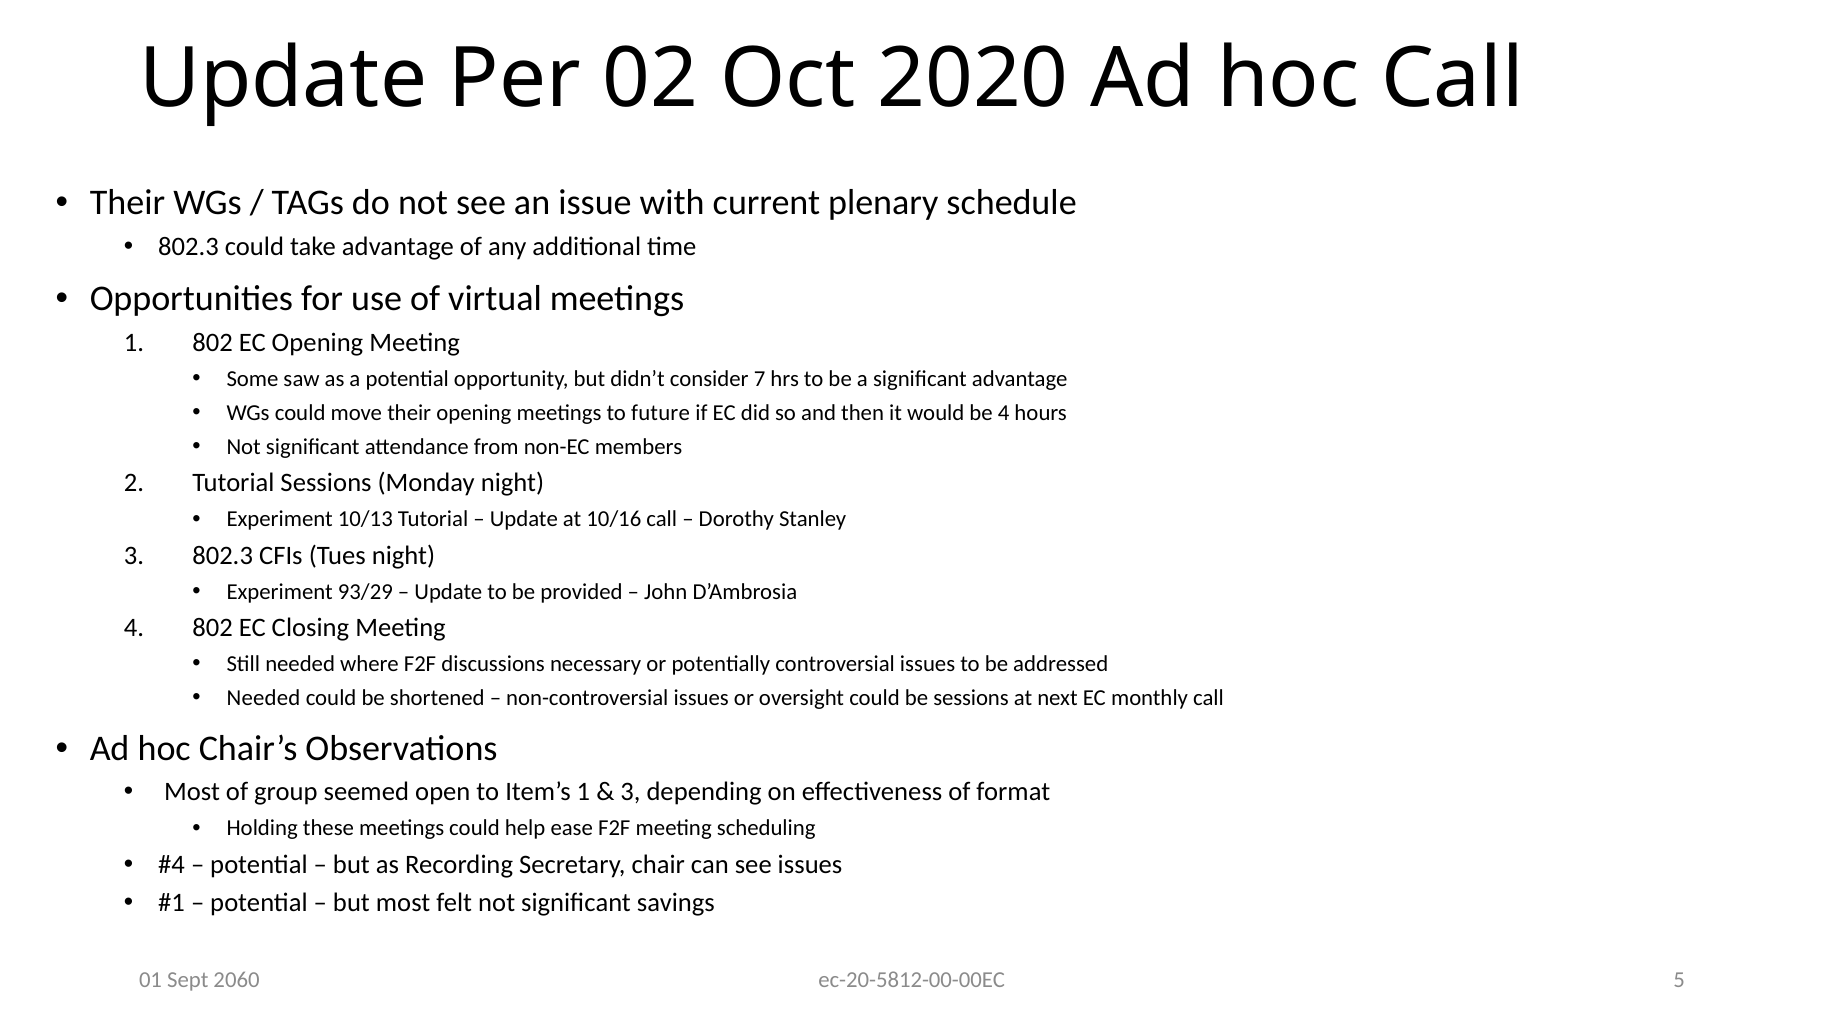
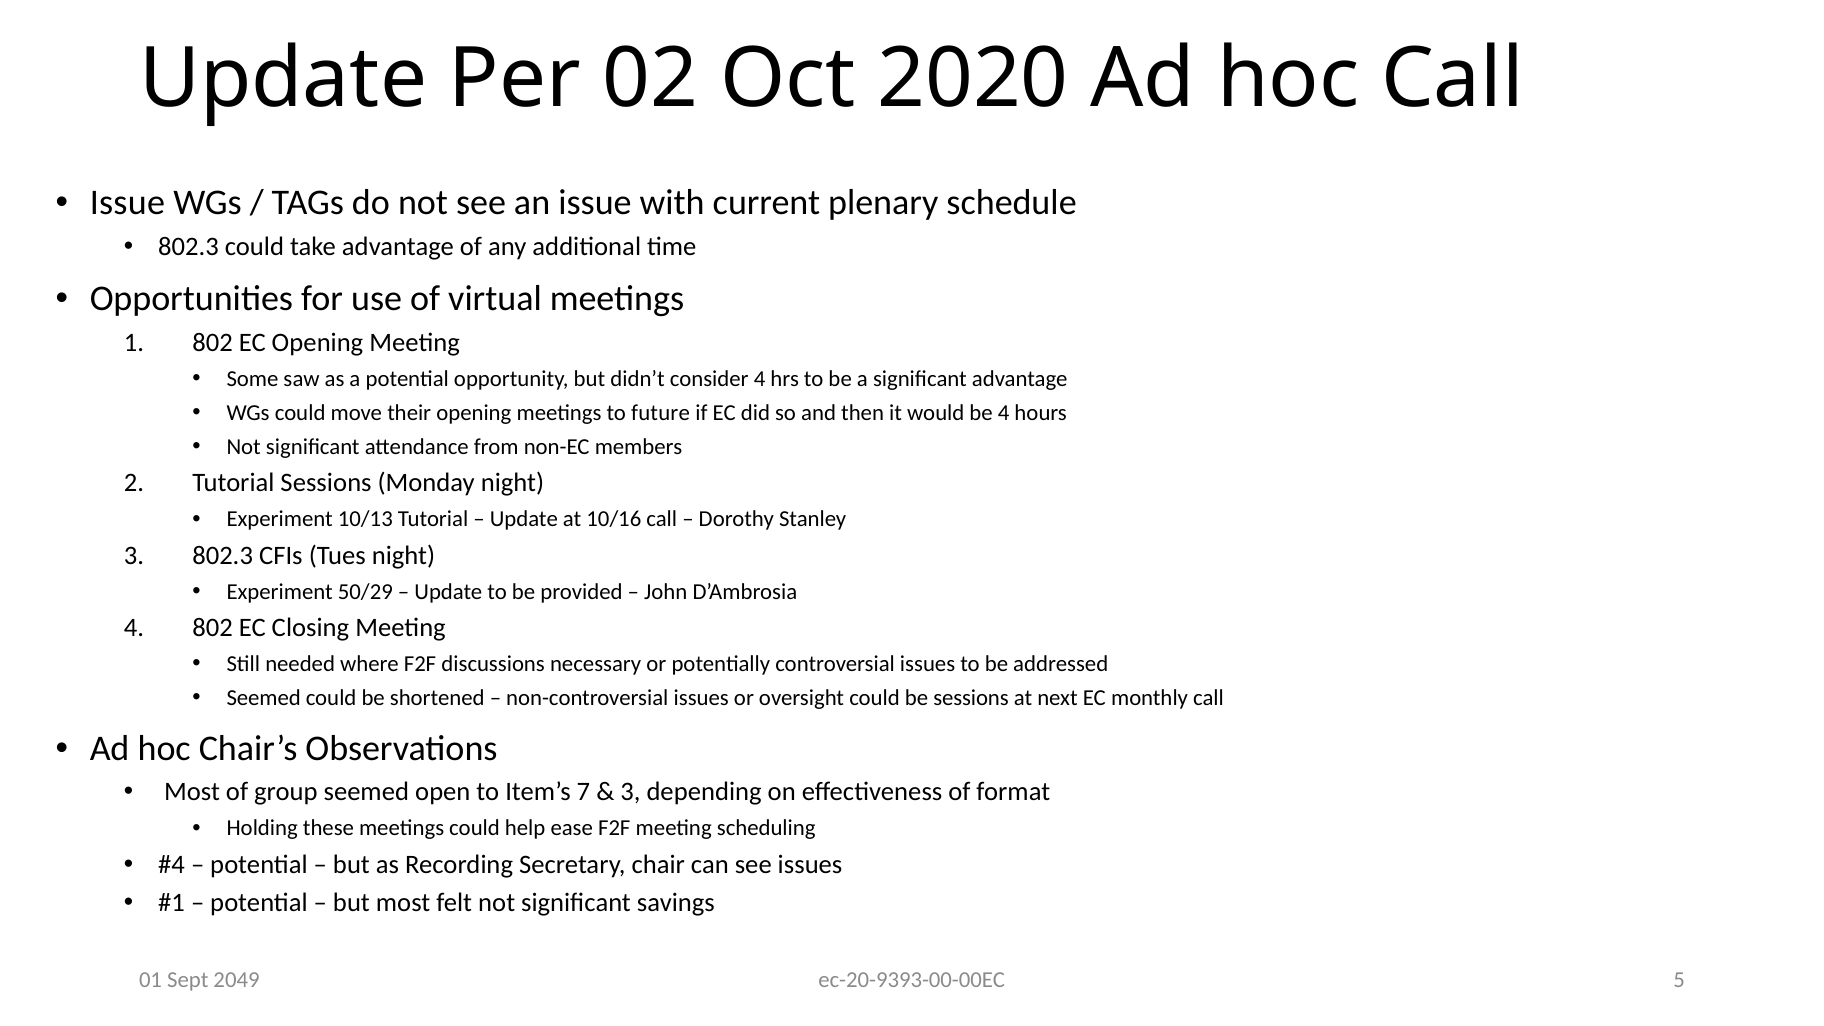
Their: Their -> Issue (127, 203)
consider 7: 7 -> 4 (760, 379)
93/29: 93/29 -> 50/29 (365, 592)
Needed: Needed -> Seemed (264, 698)
Item’s 1: 1 -> 7 (583, 792)
ec-20-5812-00-00EC: ec-20-5812-00-00EC -> ec-20-9393-00-00EC (912, 980)
2060: 2060 -> 2049 (237, 980)
